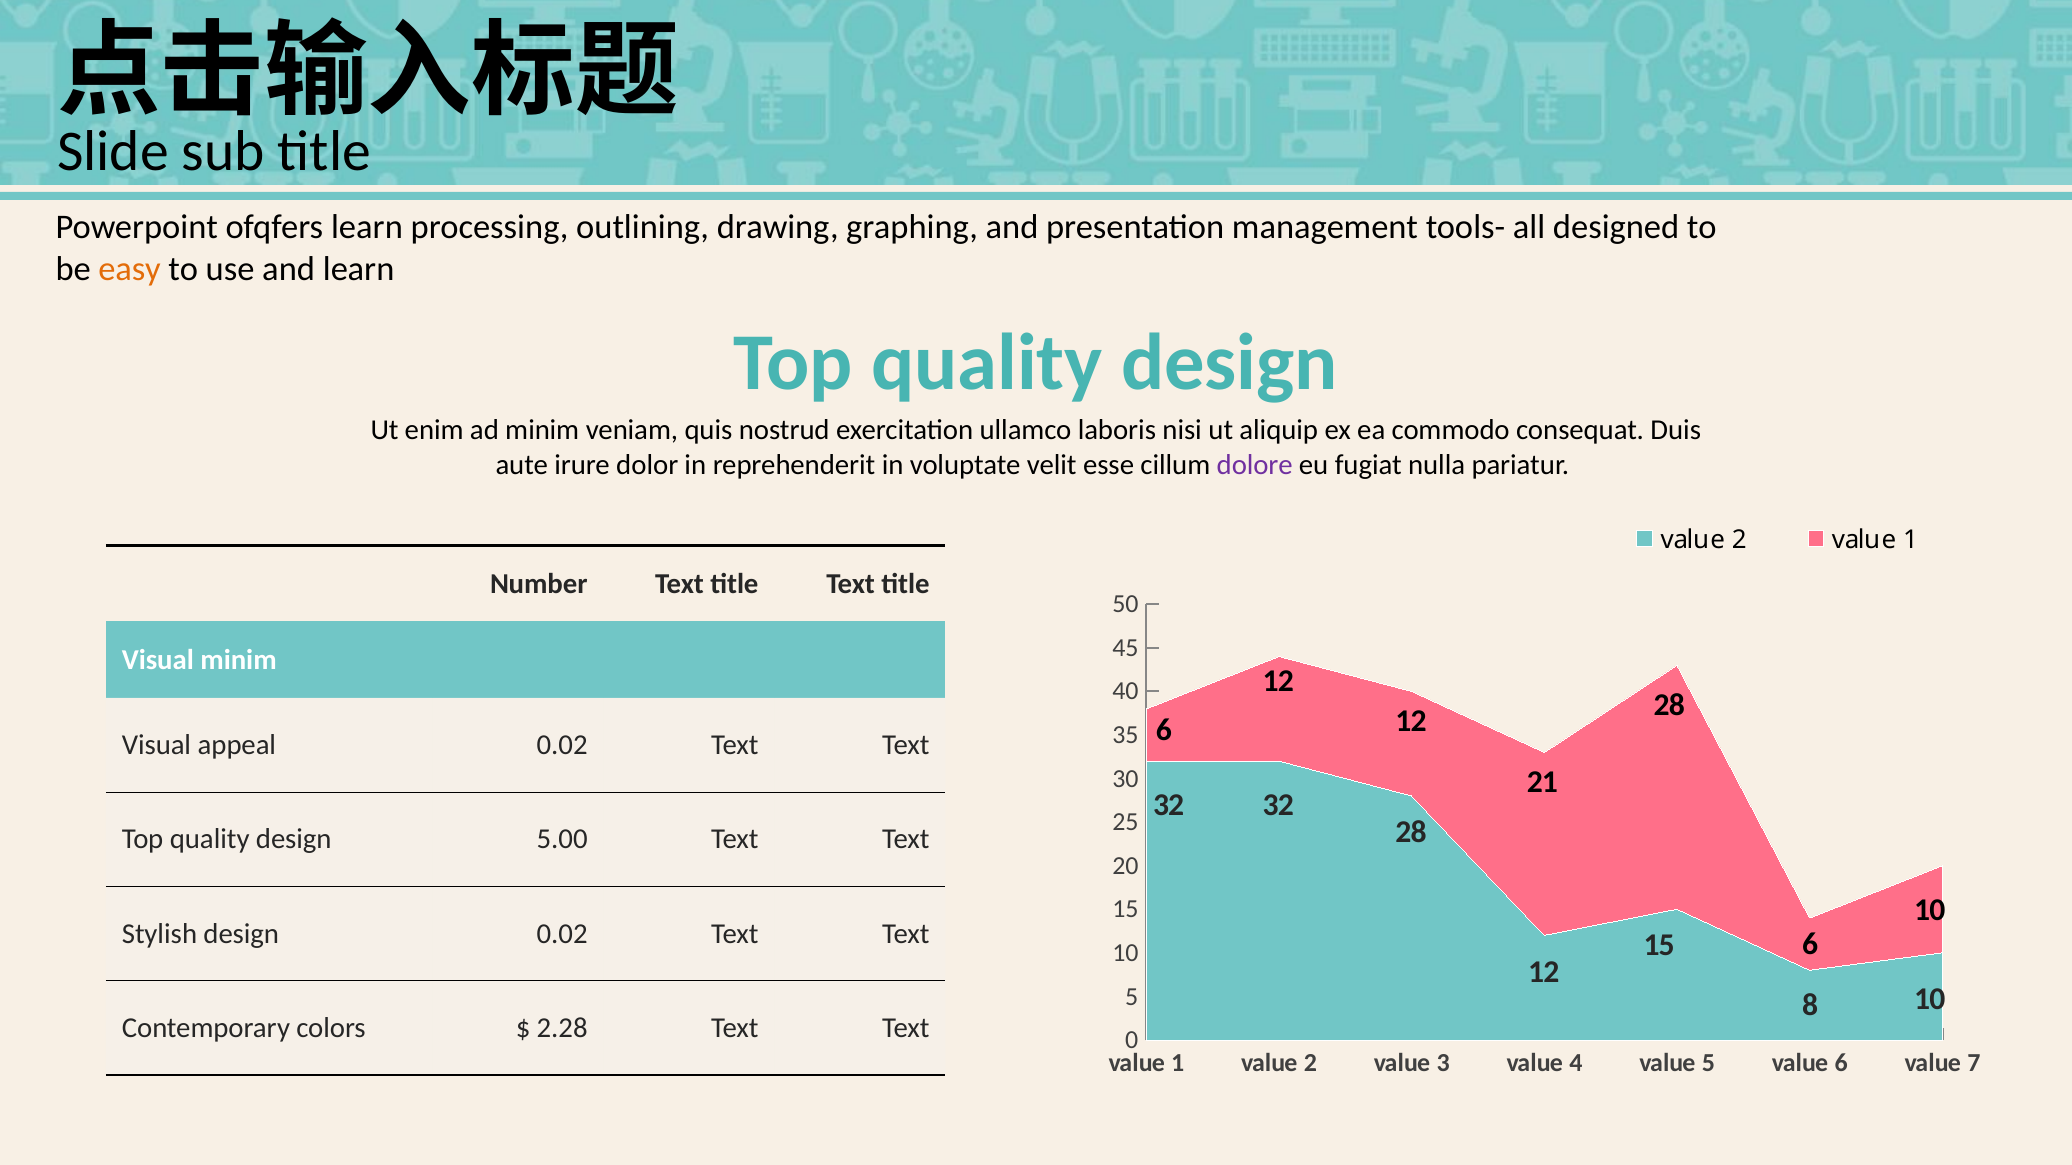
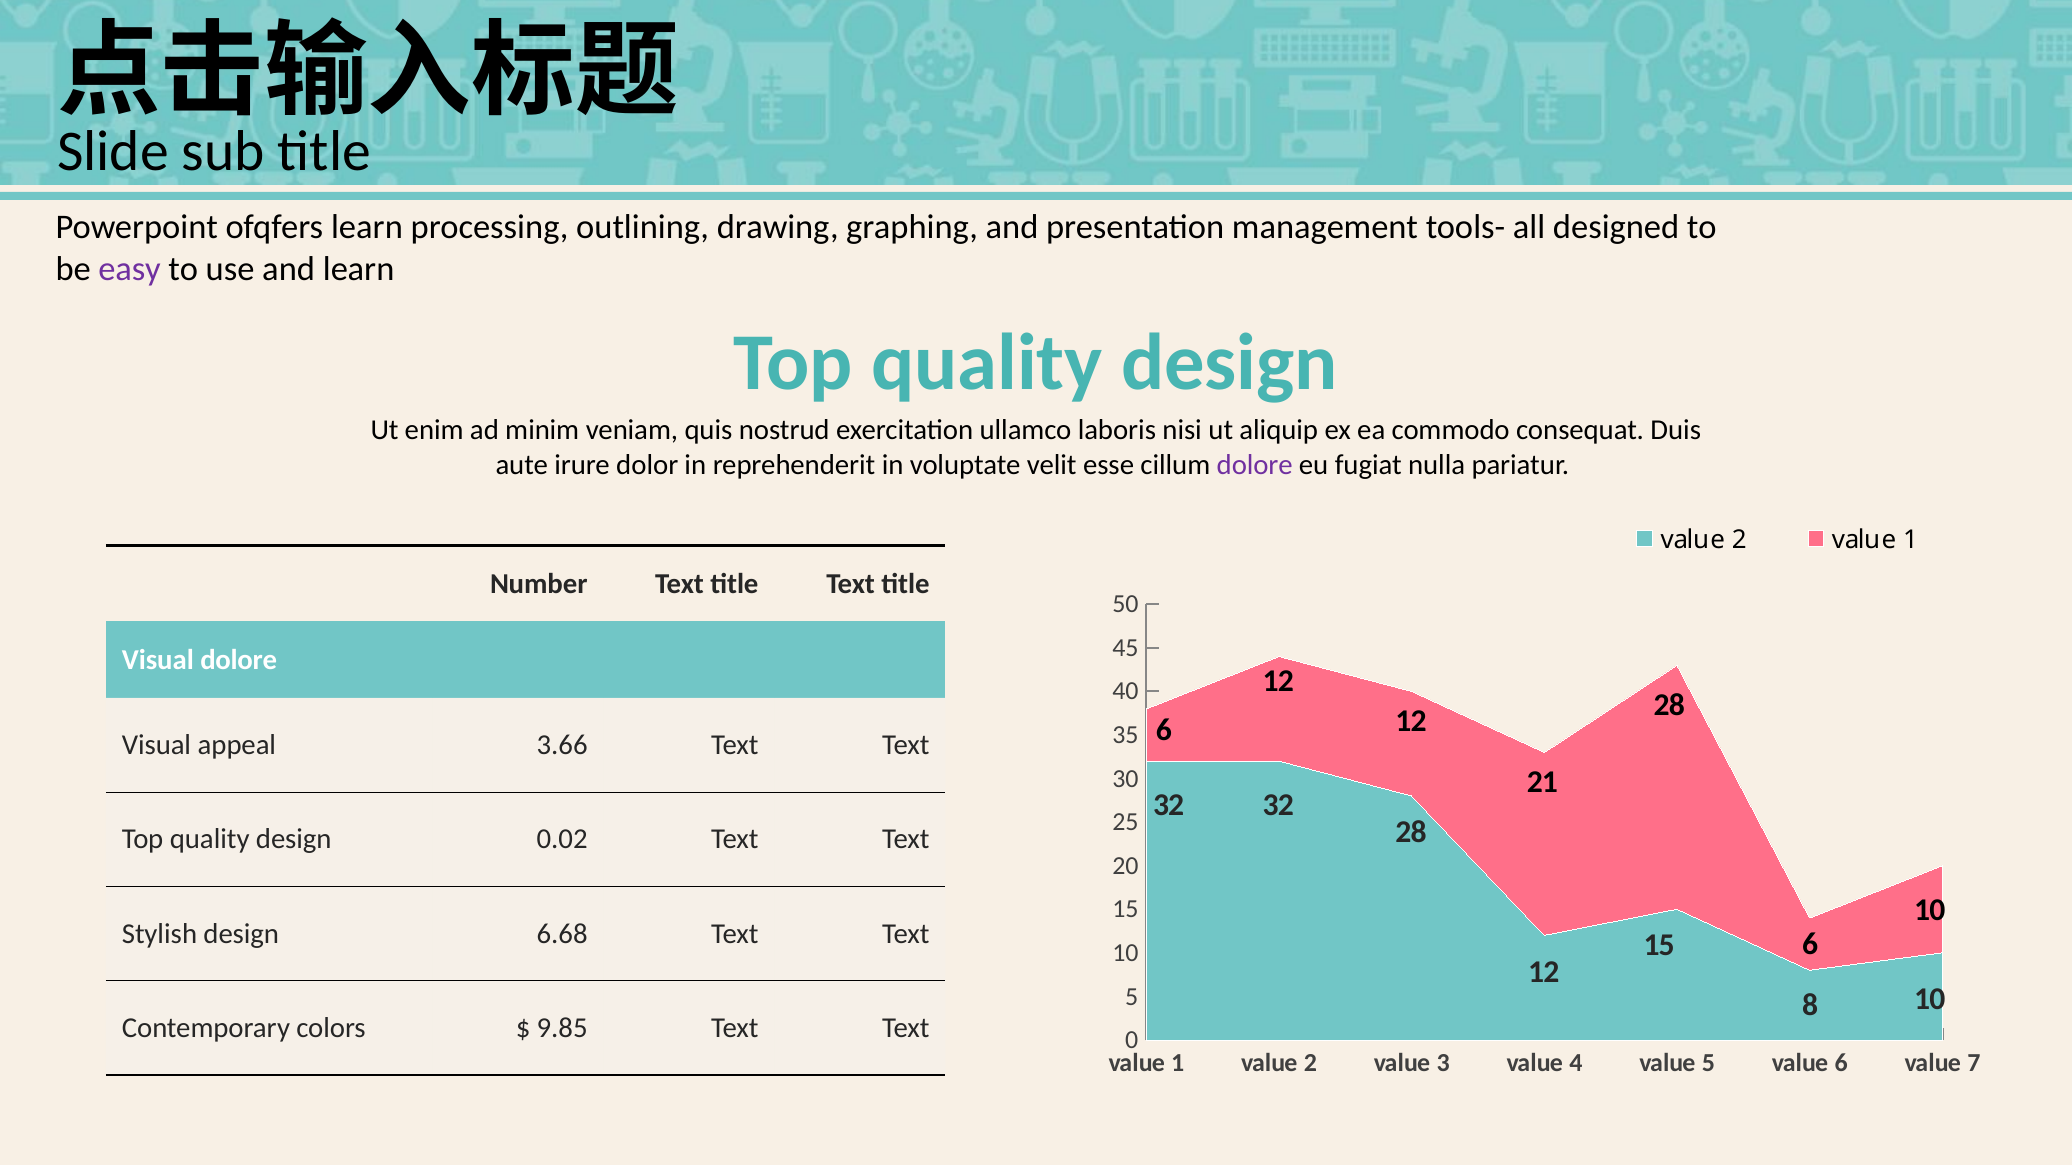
easy colour: orange -> purple (130, 269)
Visual minim: minim -> dolore (239, 660)
appeal 0.02: 0.02 -> 3.66 (562, 745)
5.00: 5.00 -> 0.02 (562, 840)
design 0.02: 0.02 -> 6.68 (562, 934)
2.28: 2.28 -> 9.85 (562, 1029)
